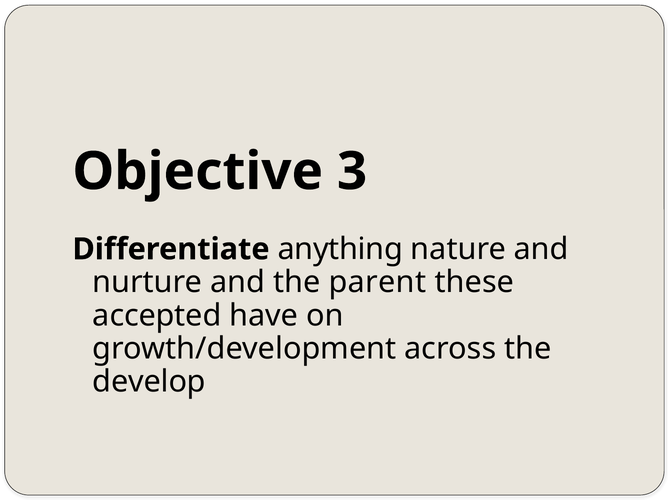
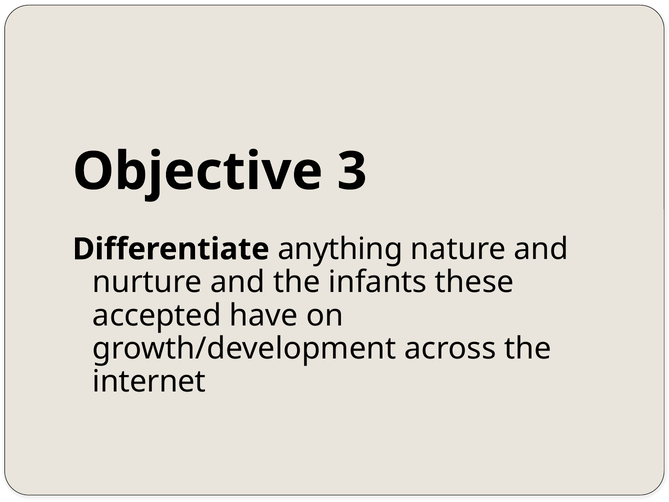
parent: parent -> infants (378, 282)
develop: develop -> internet (149, 381)
